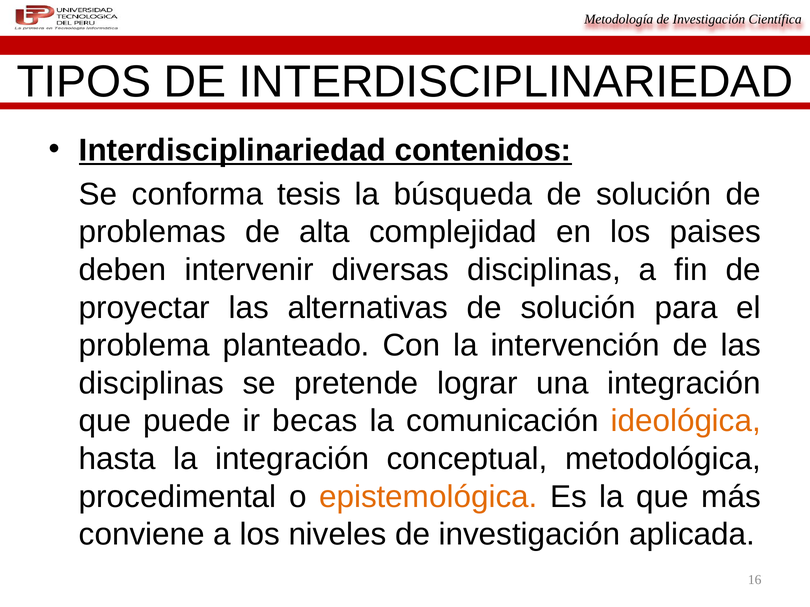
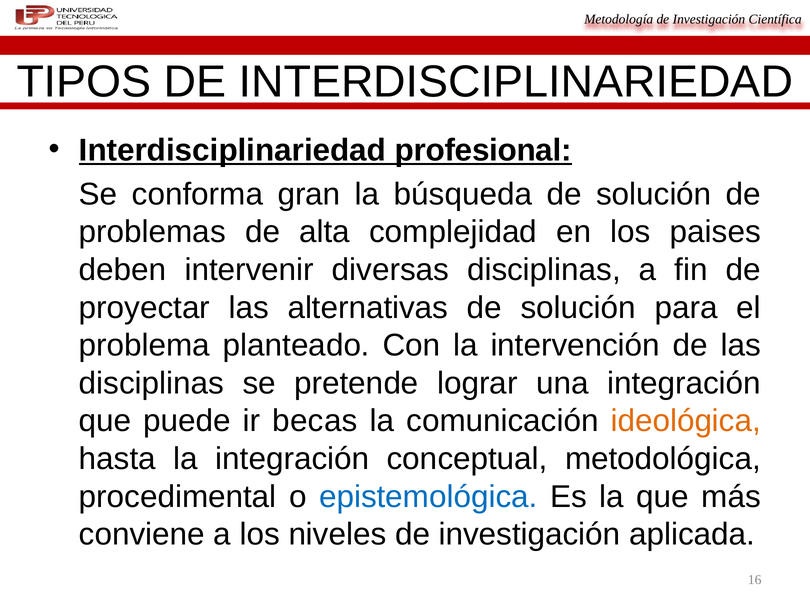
contenidos: contenidos -> profesional (483, 150)
tesis: tesis -> gran (309, 194)
epistemológica colour: orange -> blue (428, 497)
